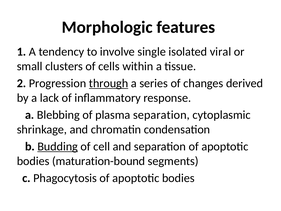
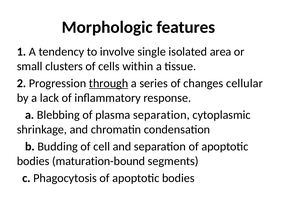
viral: viral -> area (221, 52)
derived: derived -> cellular (245, 83)
Budding underline: present -> none (58, 146)
